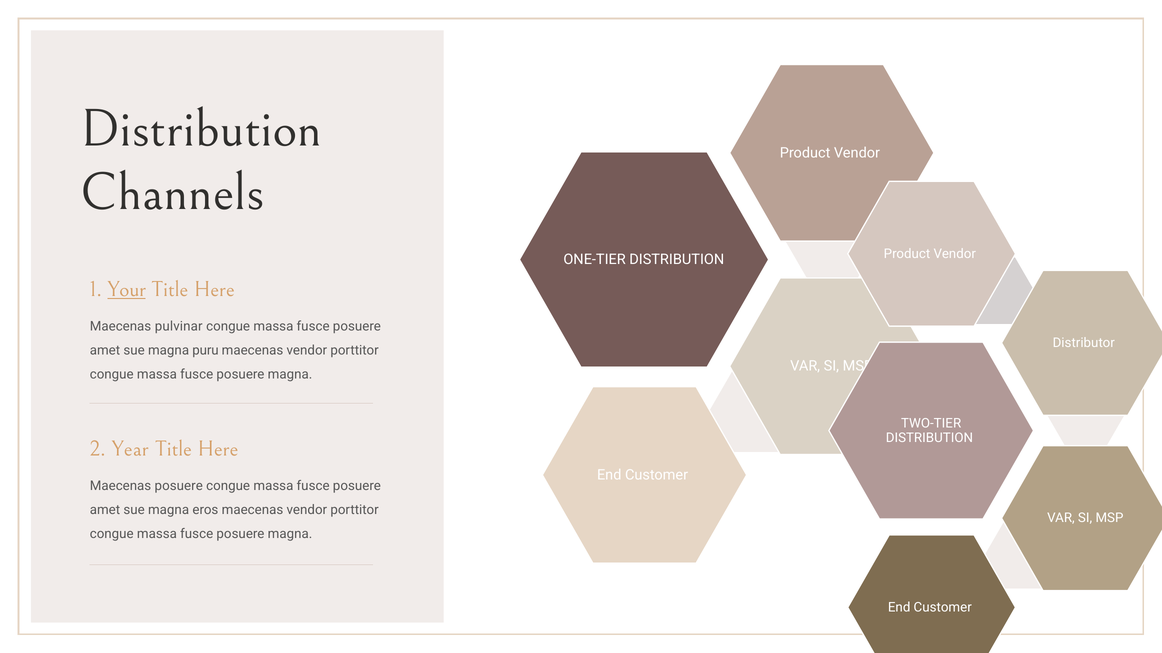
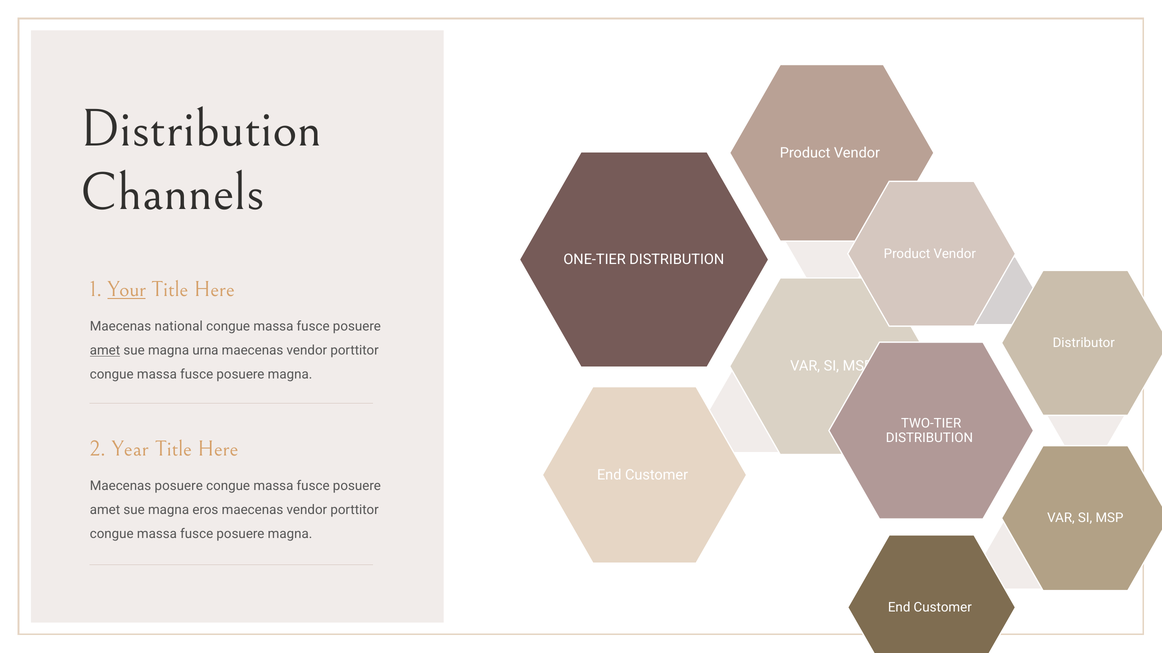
pulvinar: pulvinar -> national (179, 327)
amet underline: none -> present (105, 351)
puru: puru -> urna (205, 351)
